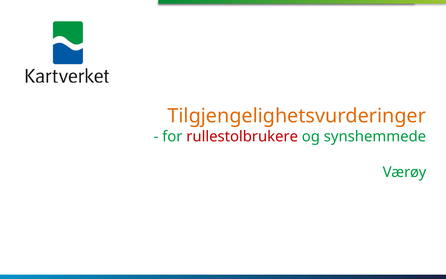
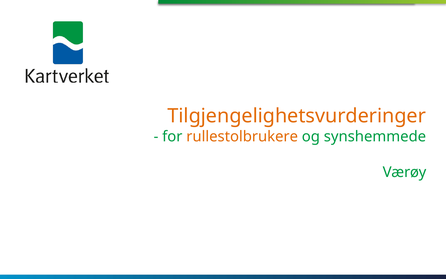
rullestolbrukere colour: red -> orange (242, 136)
